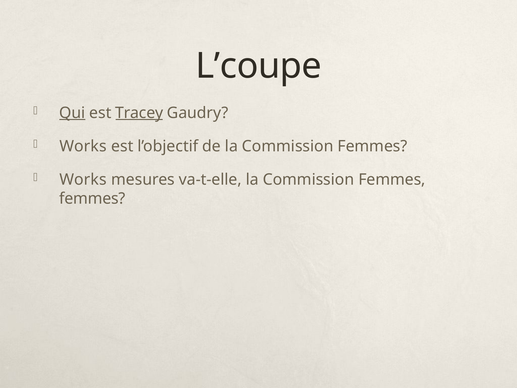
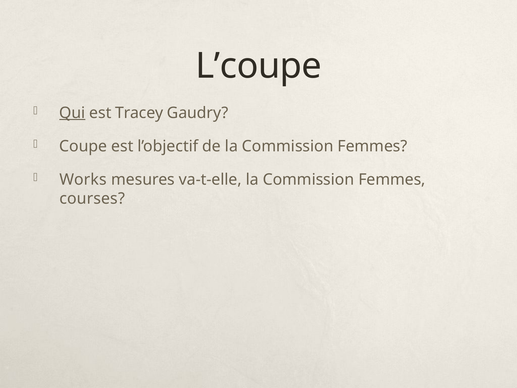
Tracey underline: present -> none (139, 113)
Works: Works -> Coupe (83, 146)
femmes: femmes -> courses (92, 198)
